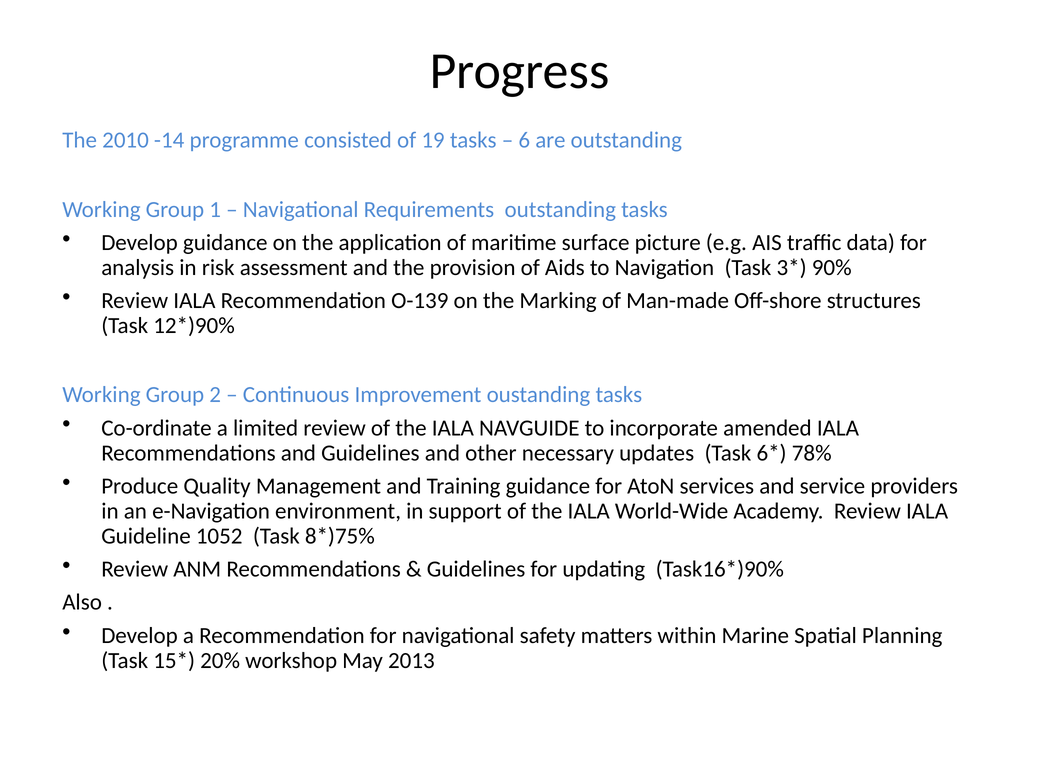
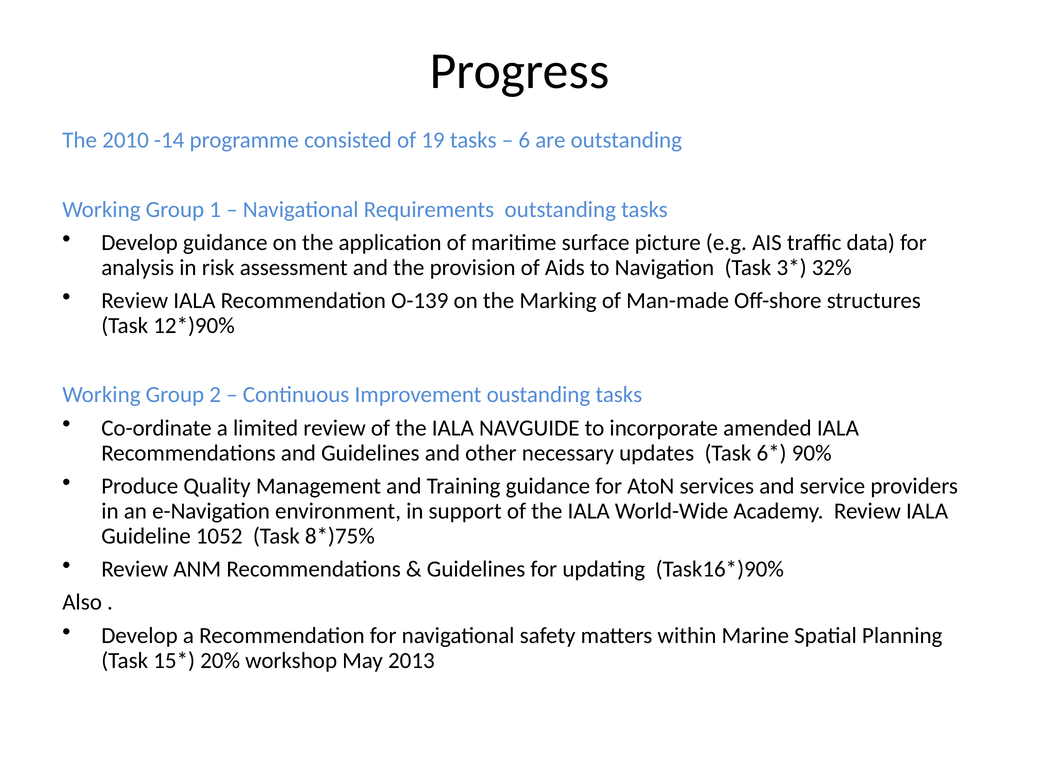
90%: 90% -> 32% (832, 268)
78%: 78% -> 90% (812, 453)
